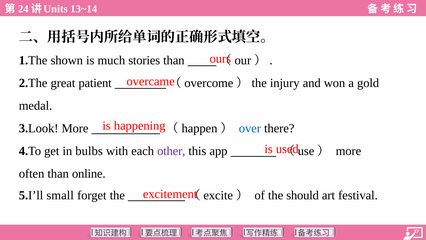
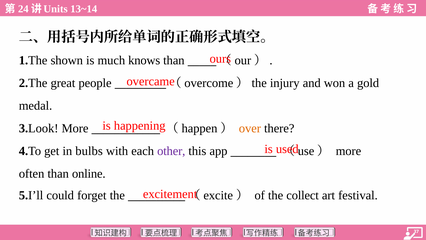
stories: stories -> knows (144, 60)
patient: patient -> people (95, 83)
over colour: blue -> orange (250, 128)
small: small -> could (60, 195)
should: should -> collect (303, 195)
